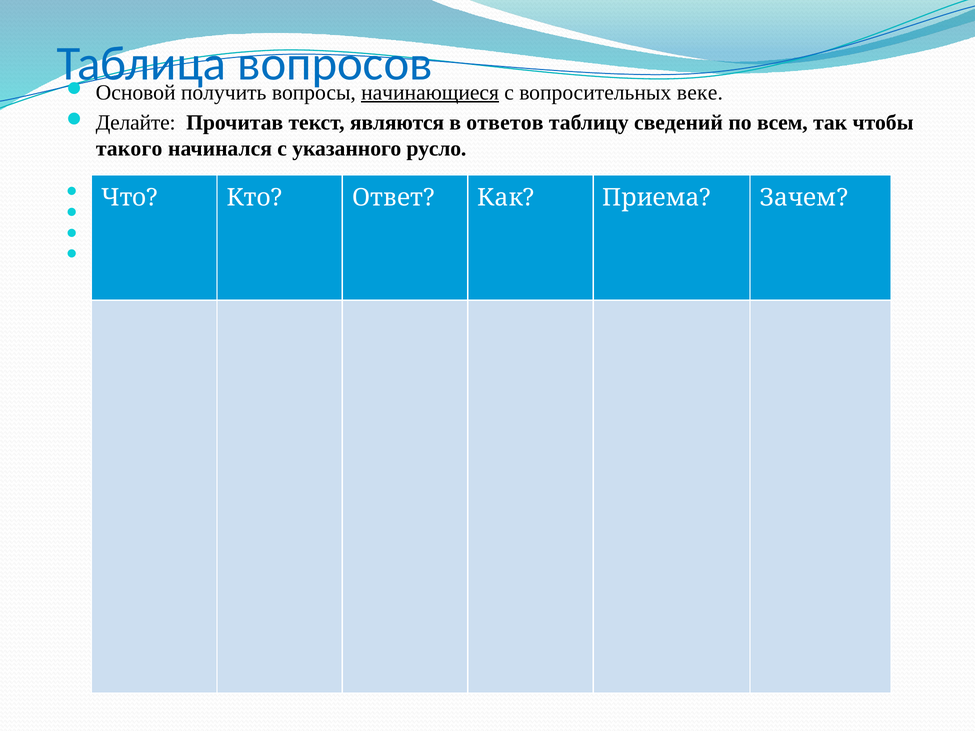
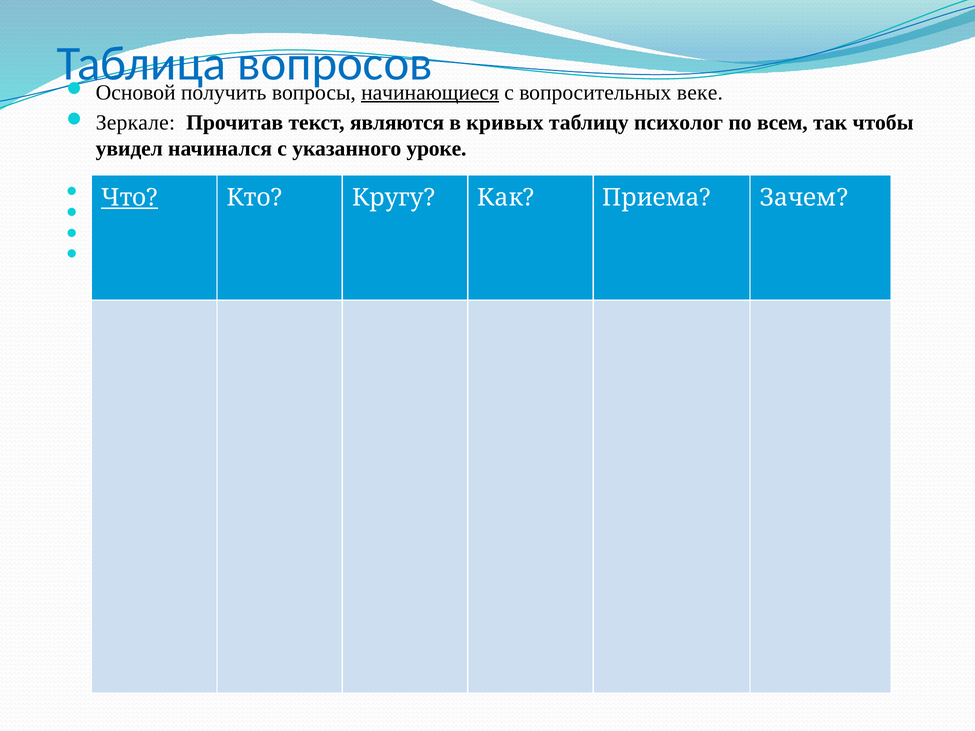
Делайте: Делайте -> Зеркале (135, 123)
ответов: ответов -> кривых (505, 123)
сведений: сведений -> психолог (678, 123)
такого: такого -> увидел (129, 149)
русло: русло -> уроке (436, 149)
Что underline: none -> present (130, 198)
Ответ: Ответ -> Кругу (394, 198)
